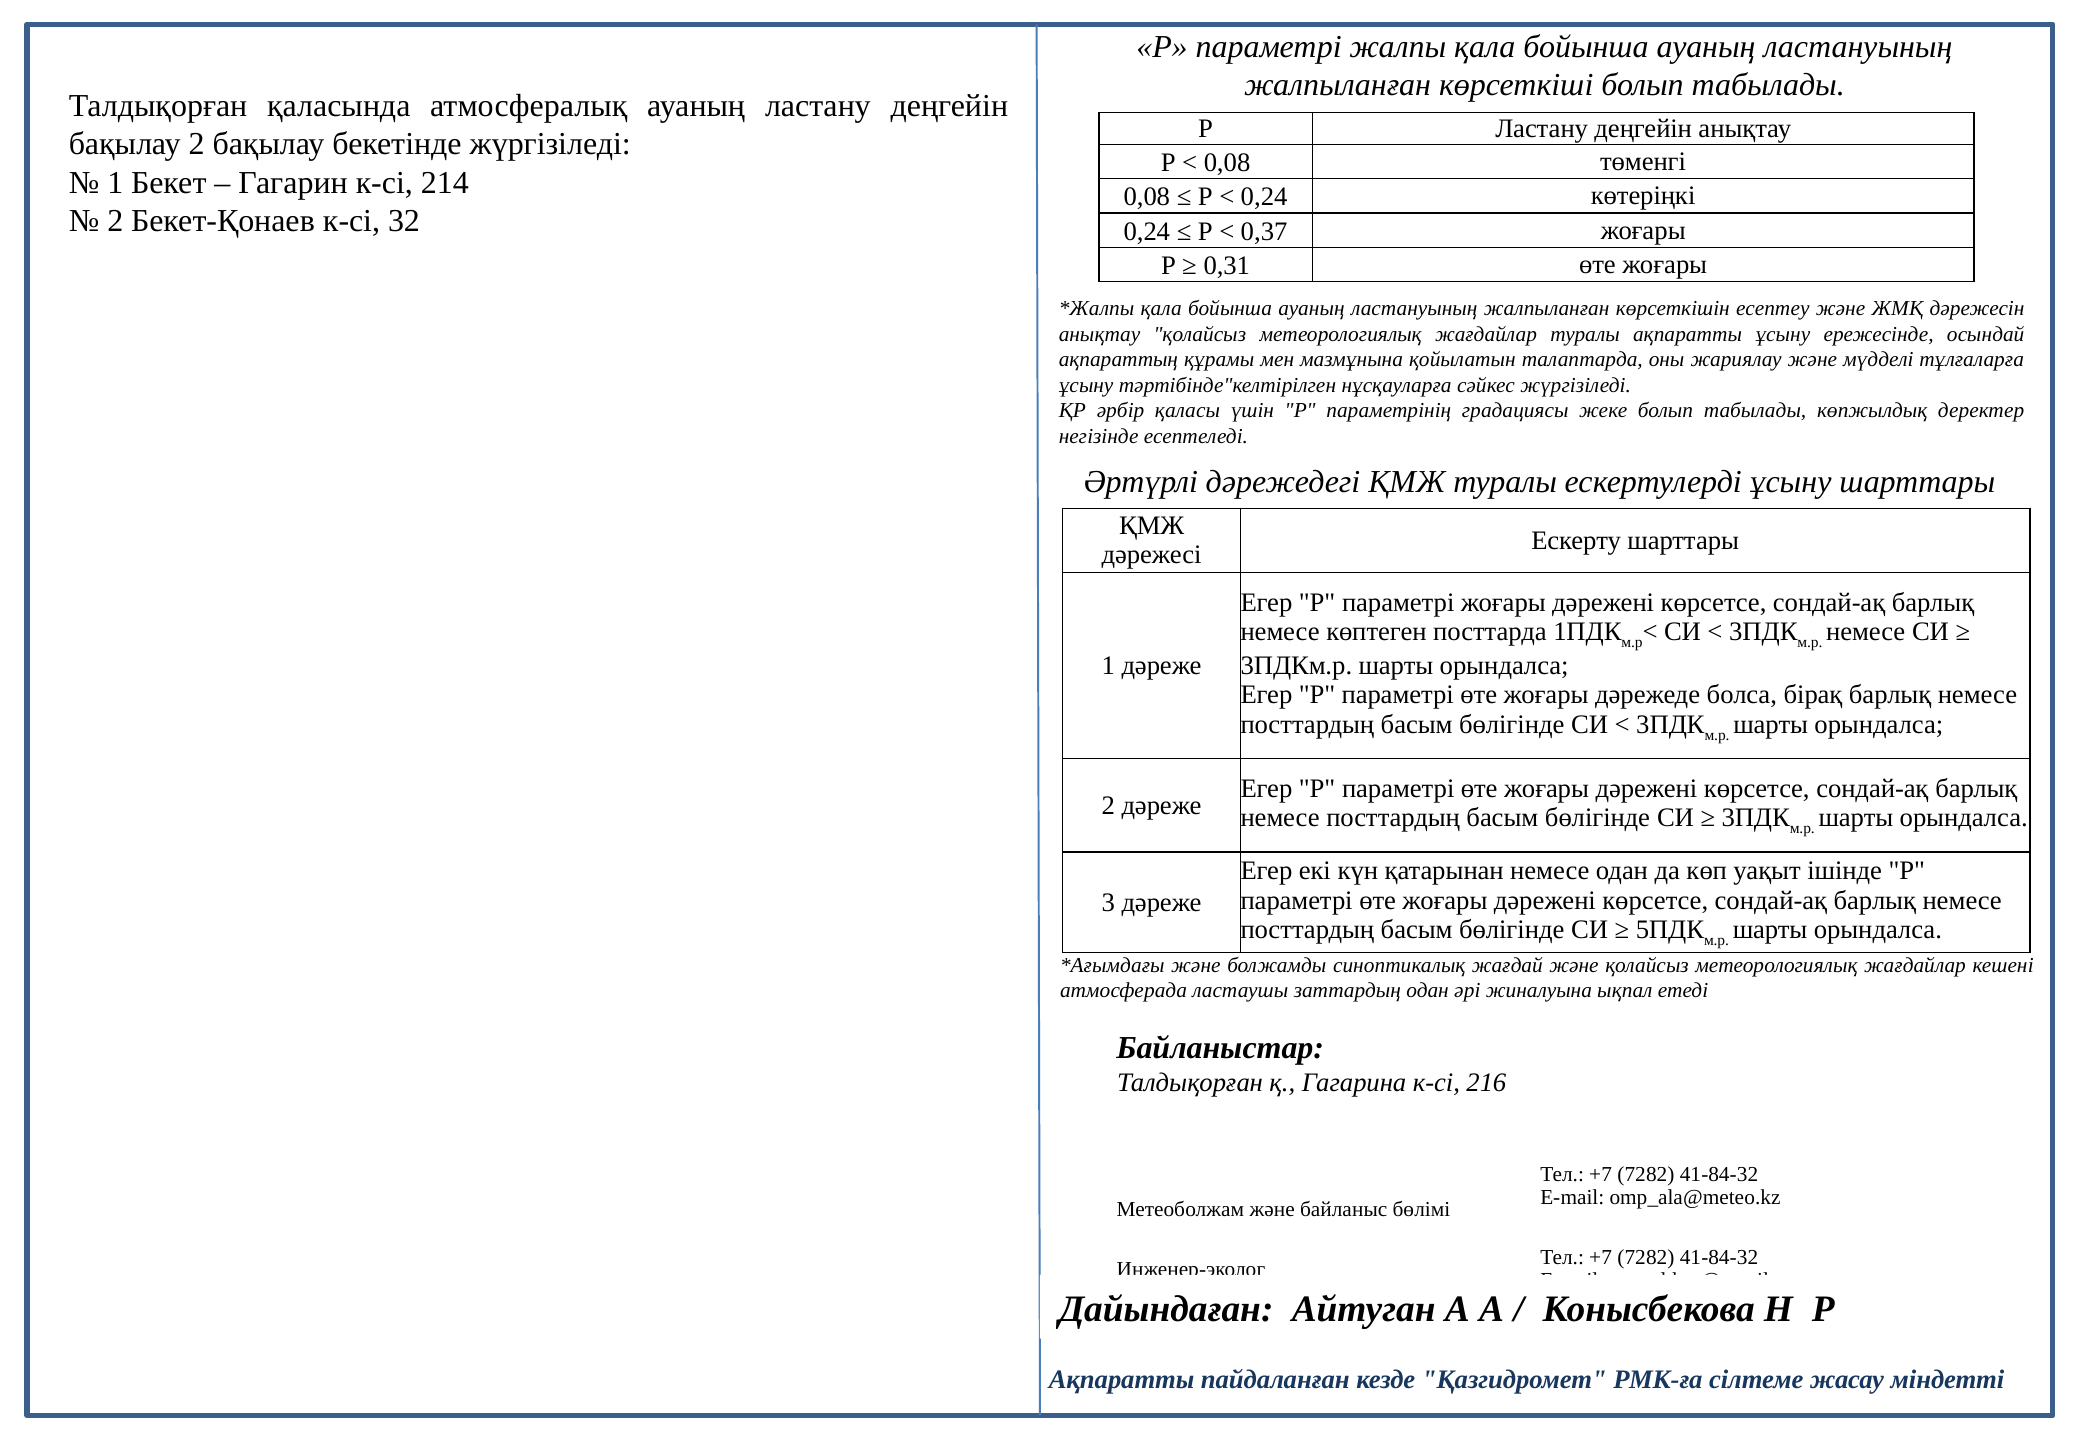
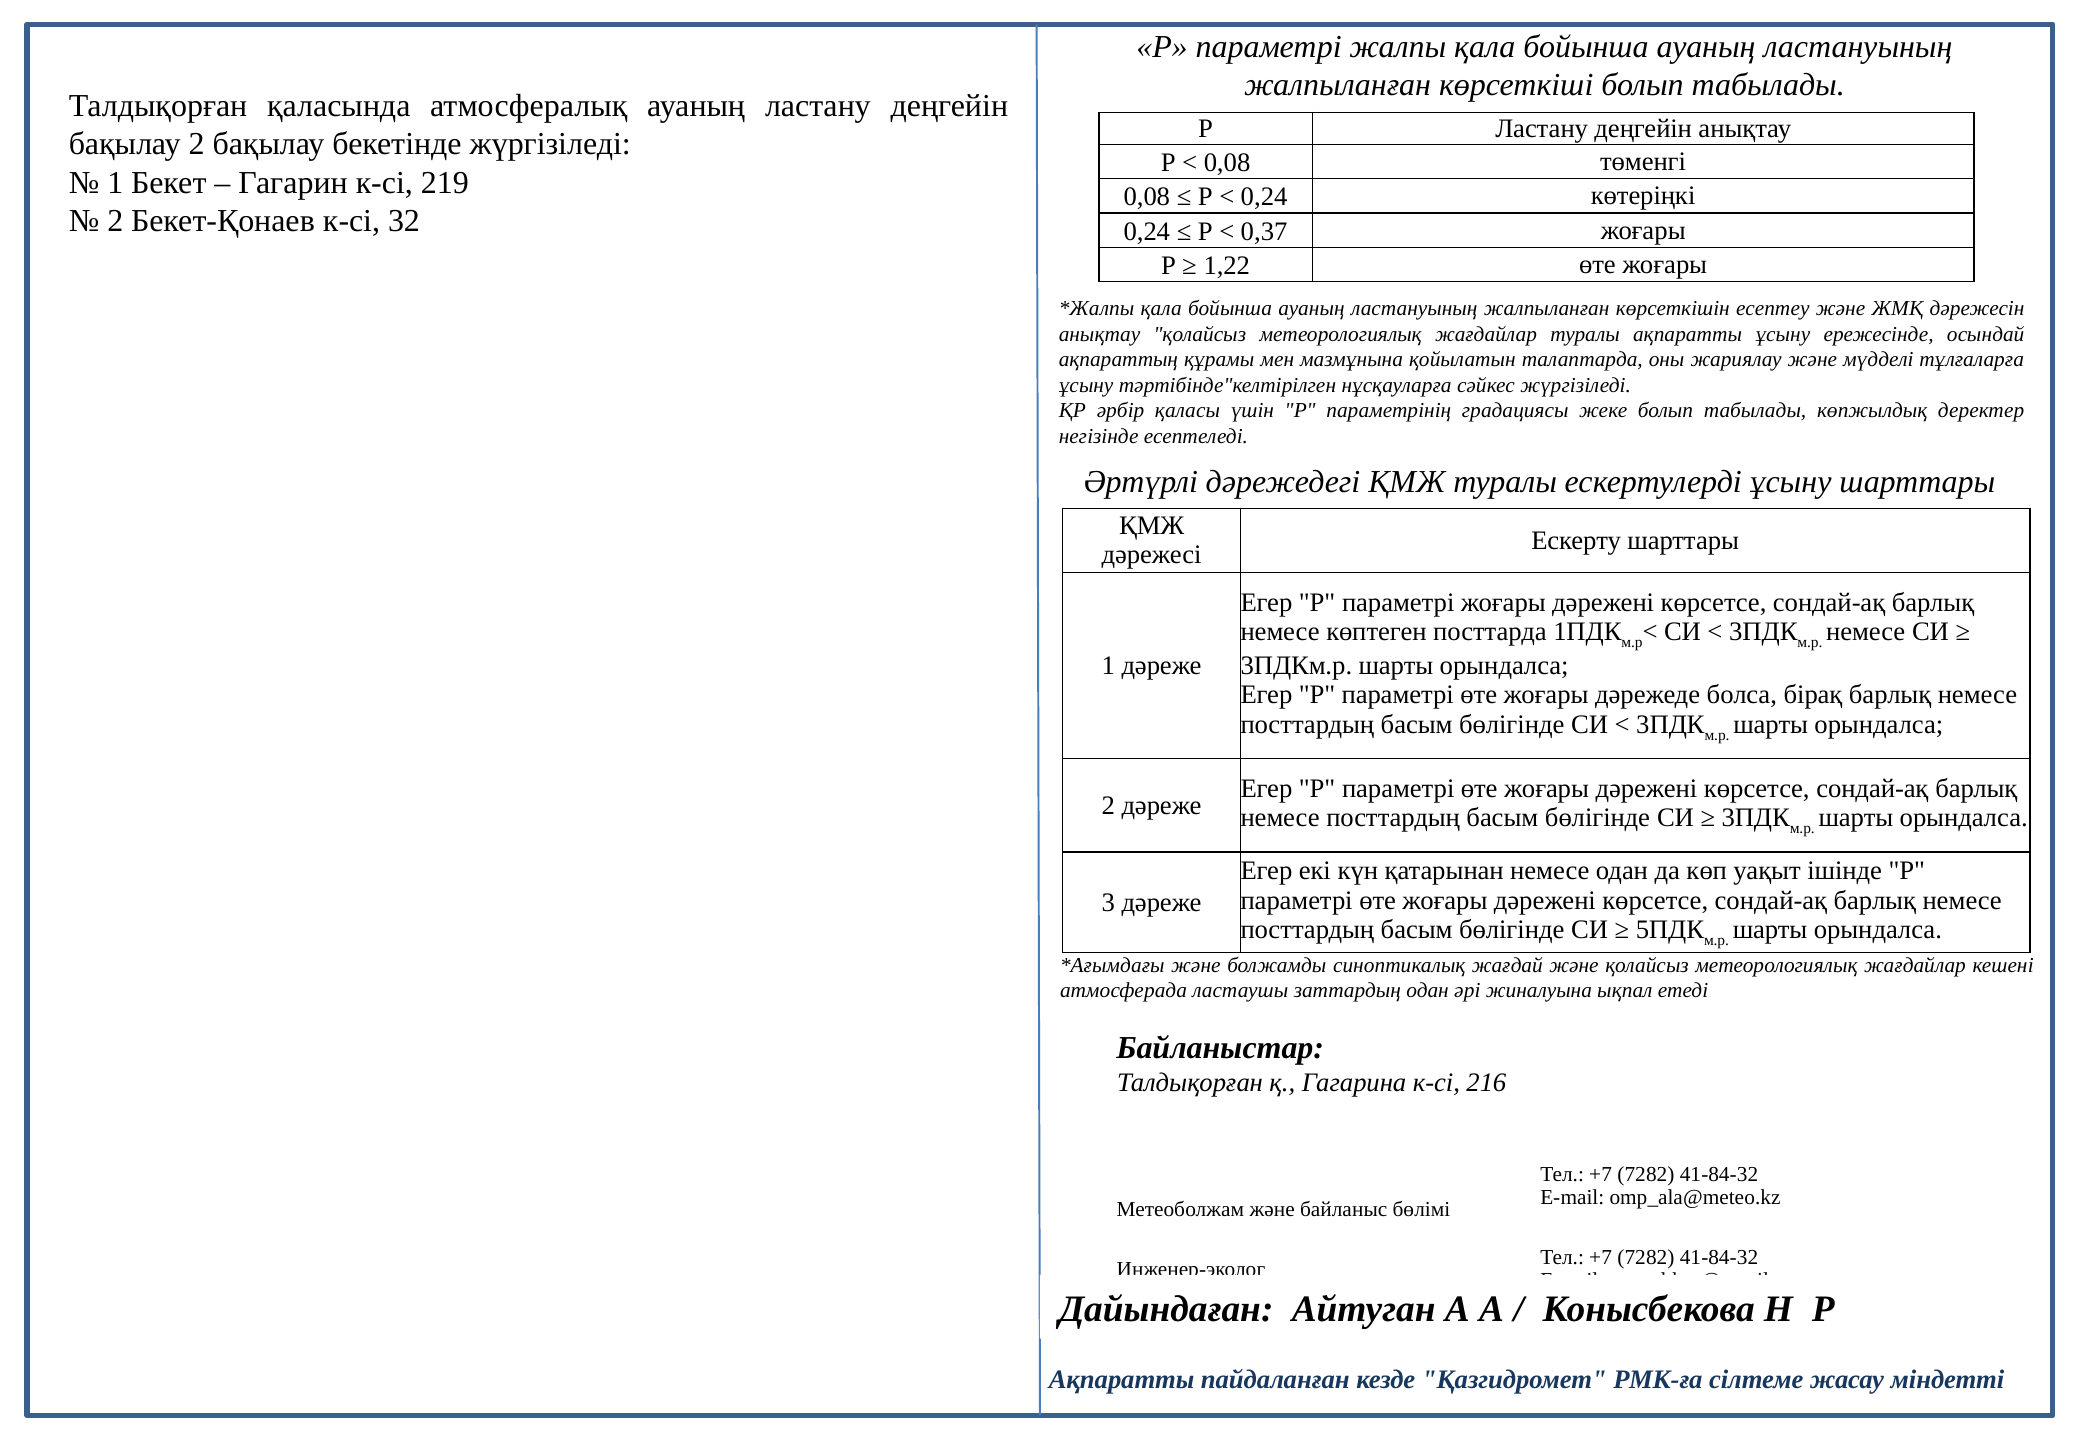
214: 214 -> 219 (445, 183)
0,31: 0,31 -> 1,22 (1227, 266)
